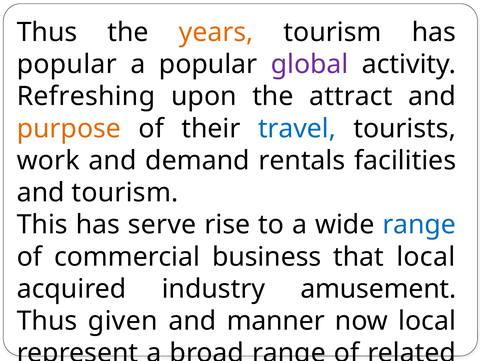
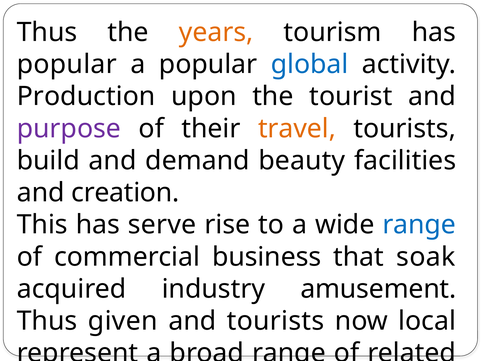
global colour: purple -> blue (310, 64)
Refreshing: Refreshing -> Production (86, 96)
attract: attract -> tourist (351, 96)
purpose colour: orange -> purple (69, 128)
travel colour: blue -> orange (297, 128)
work: work -> build (48, 161)
rentals: rentals -> beauty (302, 161)
and tourism: tourism -> creation (125, 193)
that local: local -> soak (426, 257)
and manner: manner -> tourists (275, 321)
